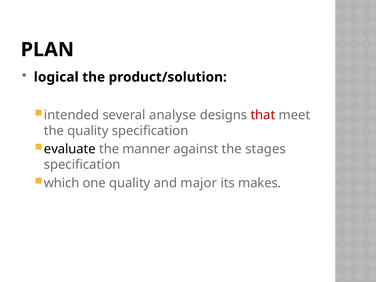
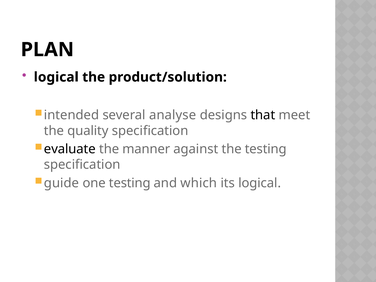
that colour: red -> black (263, 115)
the stages: stages -> testing (266, 149)
which: which -> guide (62, 183)
one quality: quality -> testing (130, 183)
major: major -> which (199, 183)
its makes: makes -> logical (260, 183)
